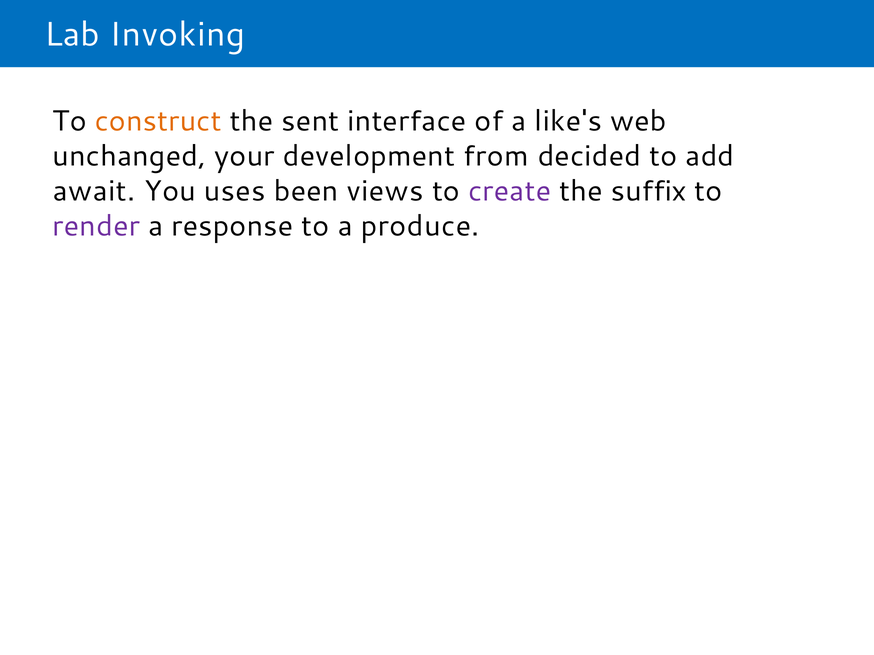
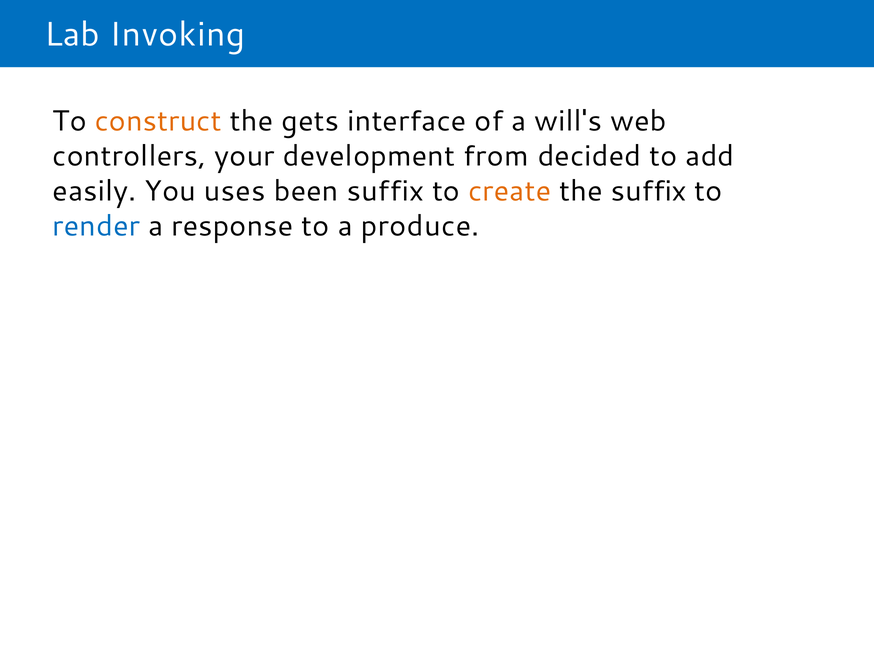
sent: sent -> gets (310, 121)
like's: like's -> will's (568, 121)
unchanged: unchanged -> controllers (129, 156)
await: await -> easily (94, 191)
been views: views -> suffix (385, 191)
create colour: purple -> orange (510, 191)
render colour: purple -> blue (96, 226)
